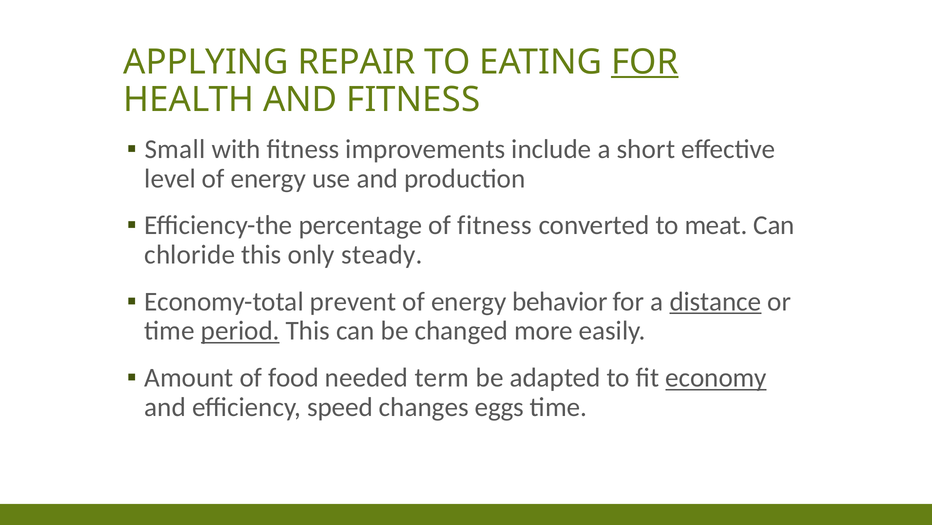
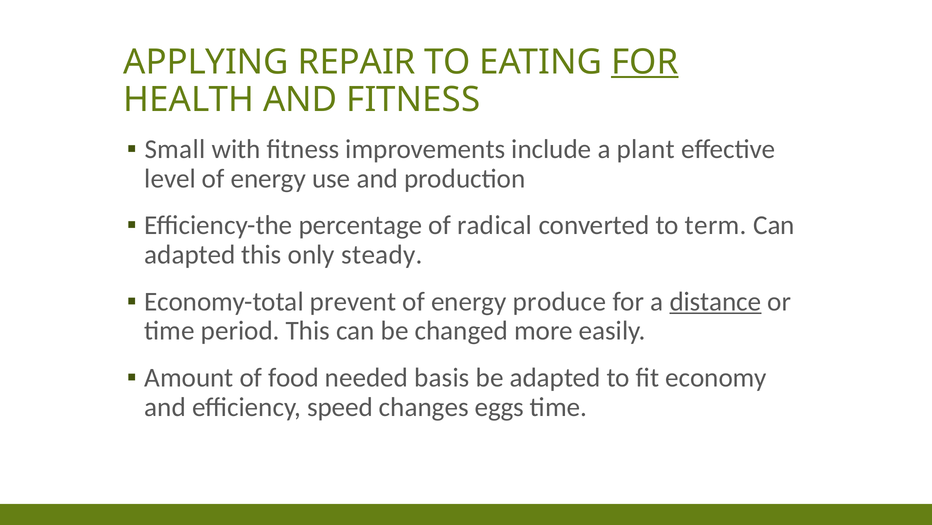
short: short -> plant (646, 149)
of fitness: fitness -> radical (495, 225)
meat: meat -> term (716, 225)
chloride: chloride -> adapted (190, 254)
behavior: behavior -> produce (559, 301)
period underline: present -> none (240, 331)
term: term -> basis (442, 377)
economy underline: present -> none (716, 377)
